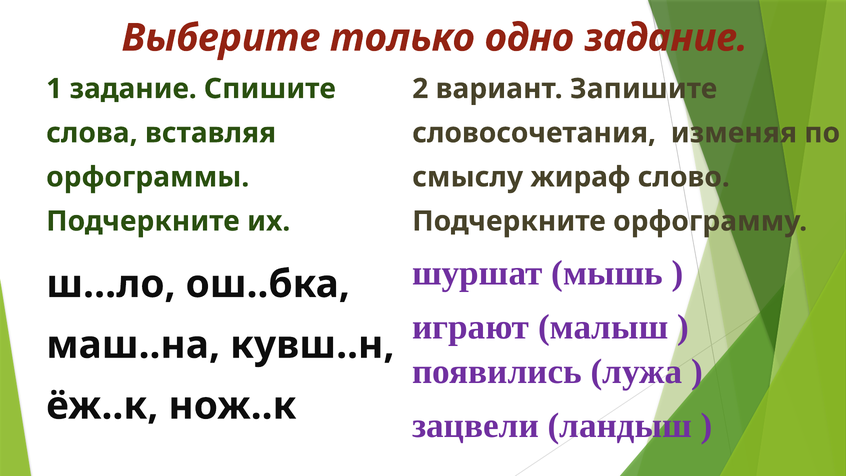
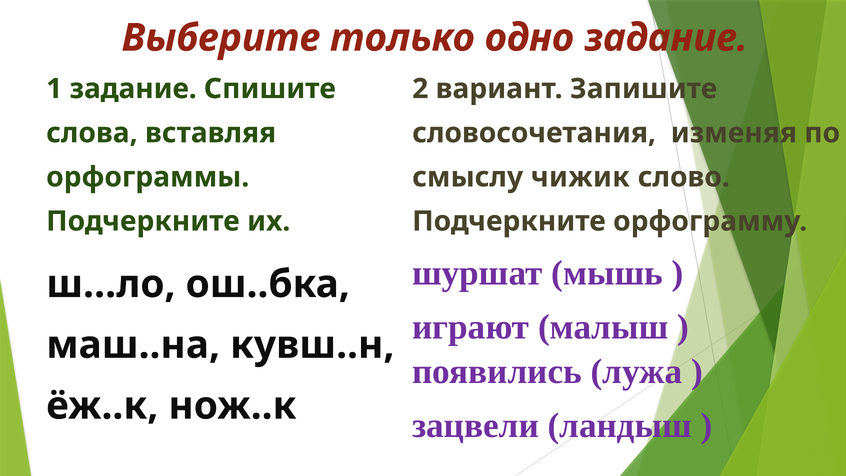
жираф: жираф -> чижик (580, 177)
